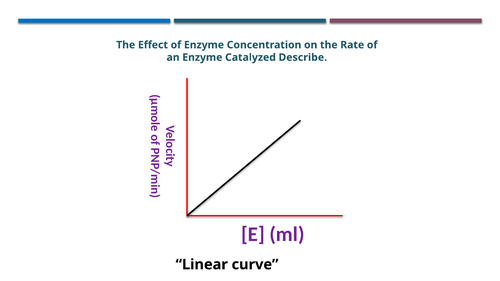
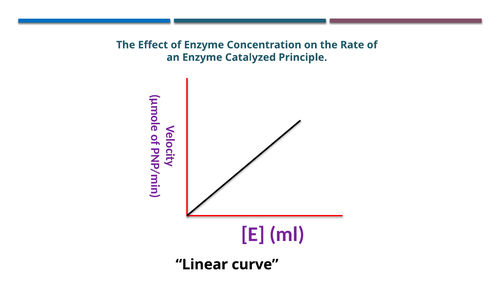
Describe: Describe -> Principle (303, 57)
